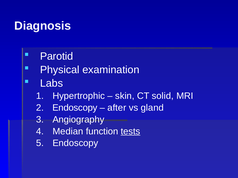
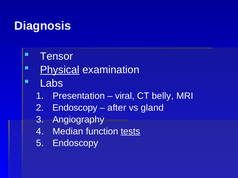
Parotid: Parotid -> Tensor (57, 56)
Physical underline: none -> present (60, 70)
Hypertrophic: Hypertrophic -> Presentation (79, 96)
skin: skin -> viral (125, 96)
solid: solid -> belly (163, 96)
